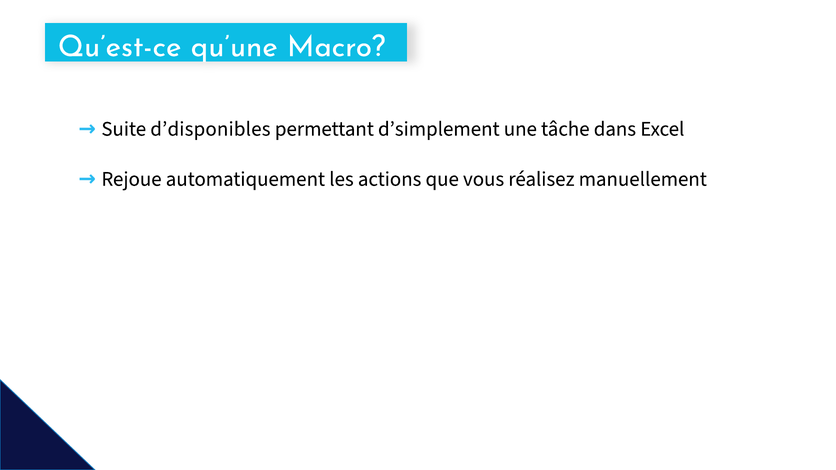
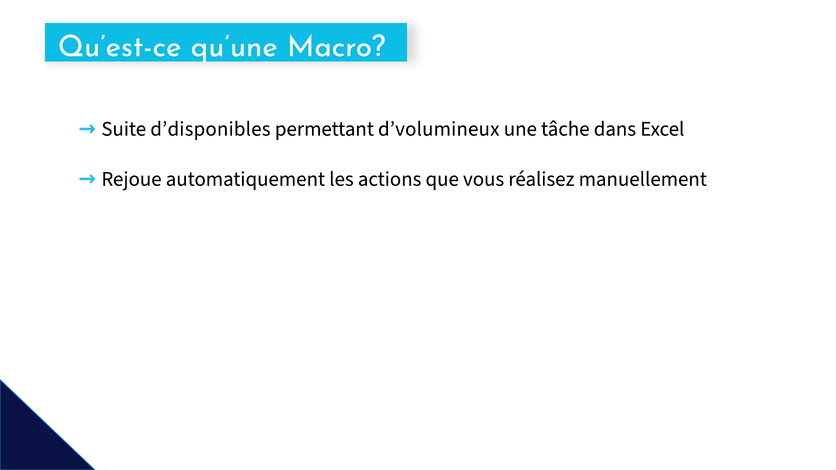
d’simplement: d’simplement -> d’volumineux (439, 129)
